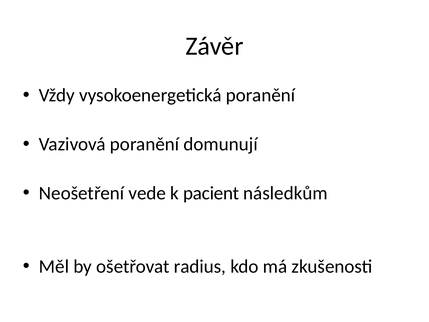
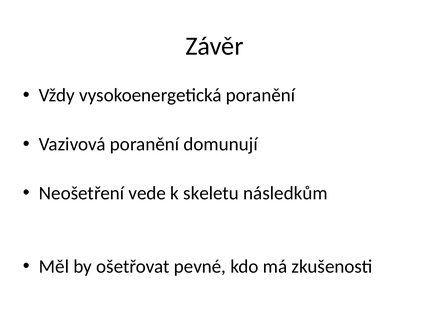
pacient: pacient -> skeletu (211, 193)
radius: radius -> pevné (200, 266)
